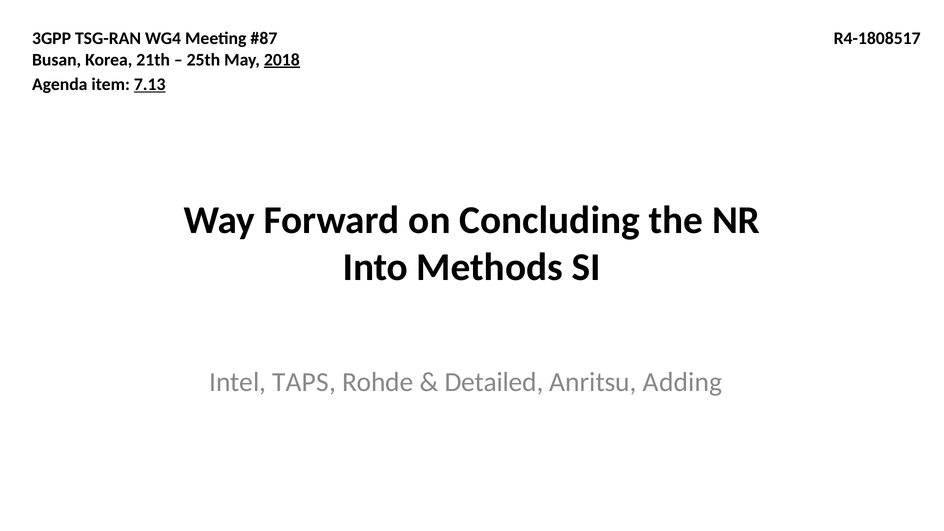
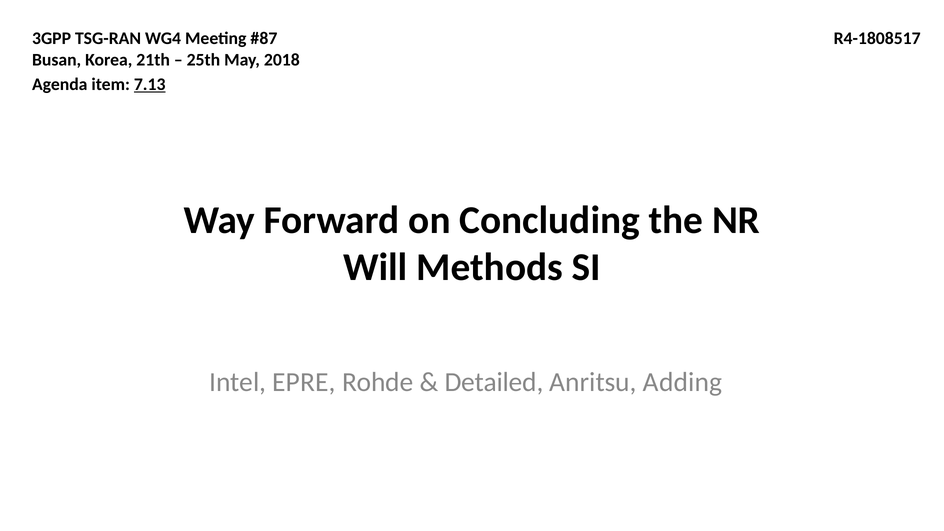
2018 underline: present -> none (282, 60)
Into: Into -> Will (375, 267)
TAPS: TAPS -> EPRE (304, 382)
